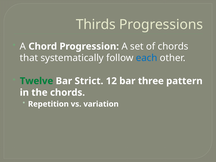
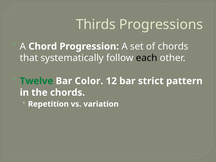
each colour: blue -> black (147, 58)
Strict: Strict -> Color (89, 81)
three: three -> strict (151, 81)
